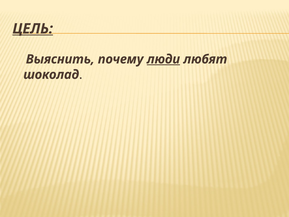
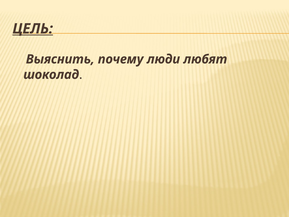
люди underline: present -> none (163, 59)
